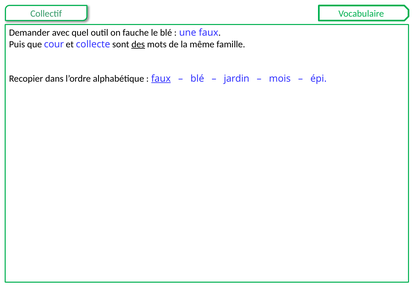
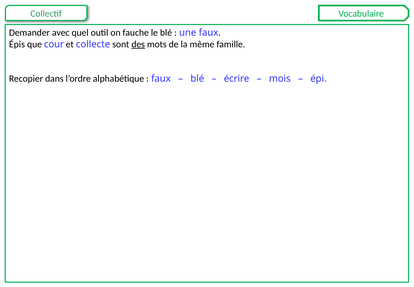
Puis: Puis -> Épis (17, 44)
faux underline: present -> none (161, 79)
jardin: jardin -> écrire (237, 79)
